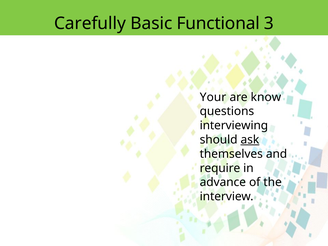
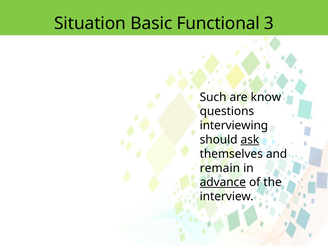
Carefully: Carefully -> Situation (90, 23)
Your: Your -> Such (213, 97)
require: require -> remain (220, 168)
advance underline: none -> present (223, 182)
